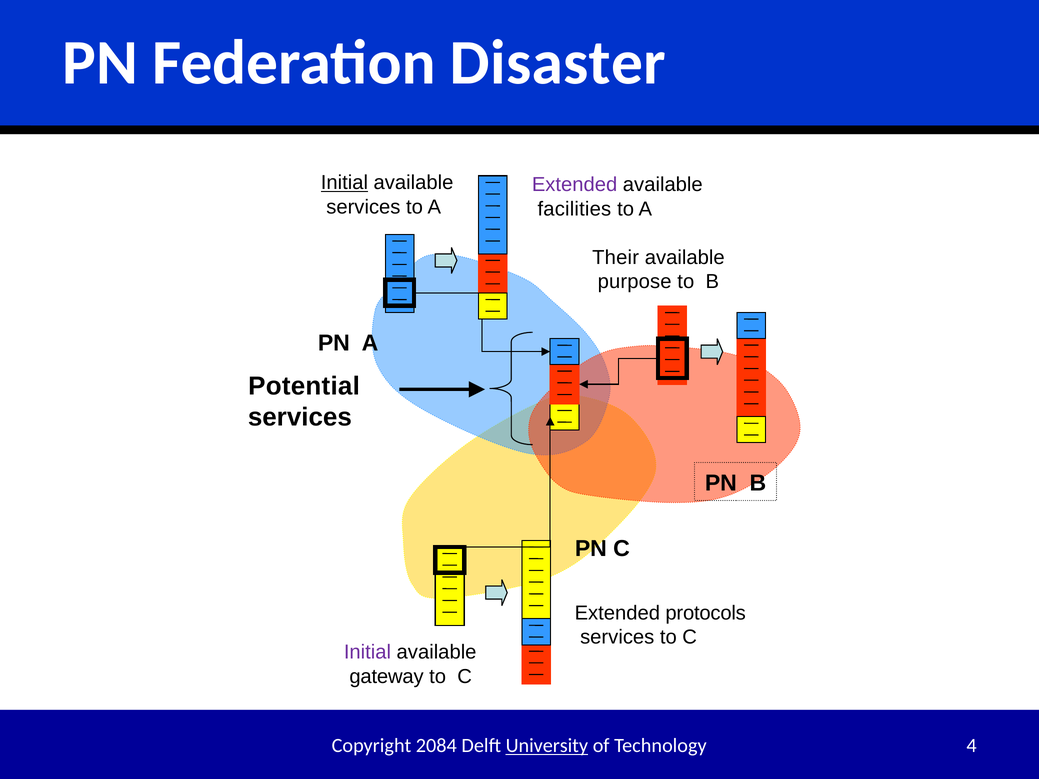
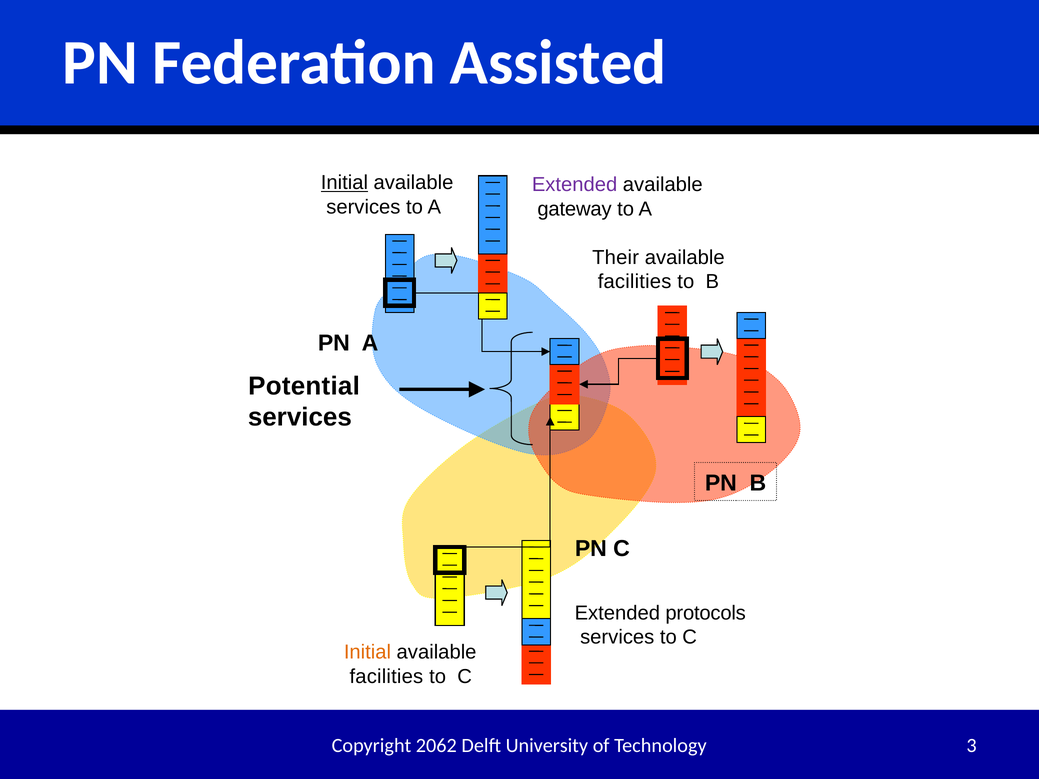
Disaster: Disaster -> Assisted (558, 63)
facilities: facilities -> gateway (575, 209)
purpose: purpose -> facilities (635, 282)
Initial colour: purple -> orange (367, 652)
gateway: gateway -> facilities (386, 677)
2084: 2084 -> 2062 (436, 746)
University underline: present -> none (547, 746)
4: 4 -> 3 (972, 746)
